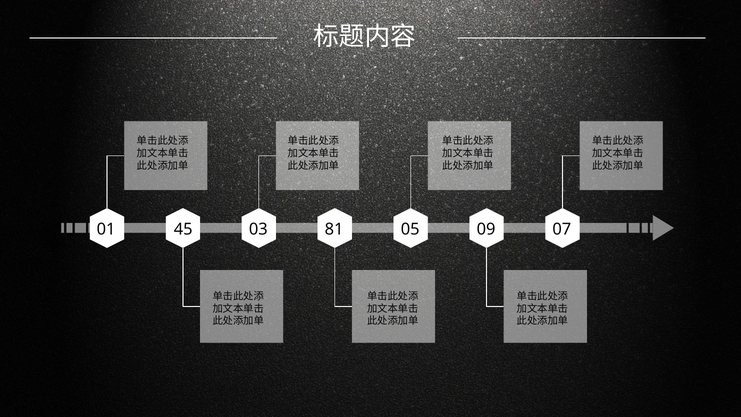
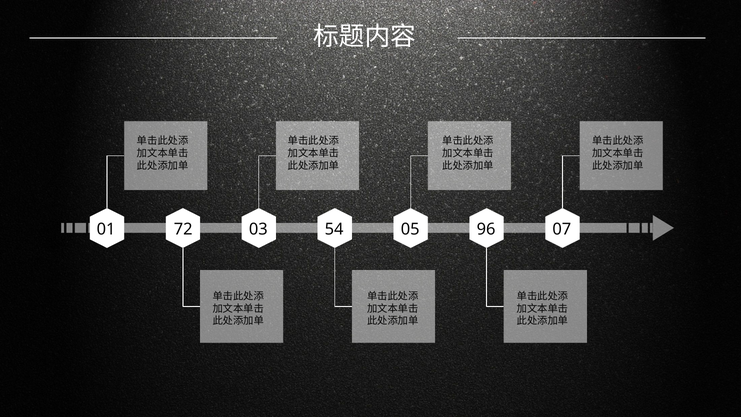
45: 45 -> 72 (183, 229)
81: 81 -> 54 (334, 229)
09: 09 -> 96 (486, 229)
